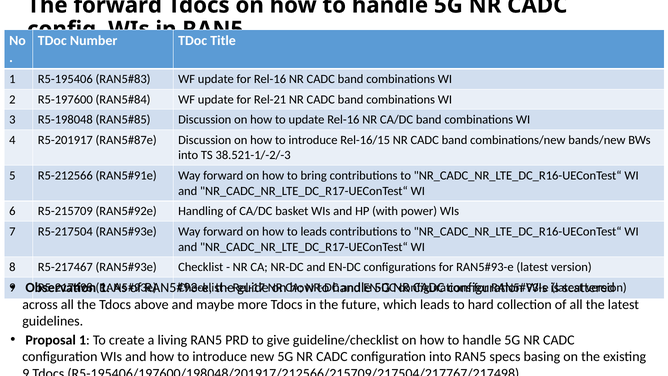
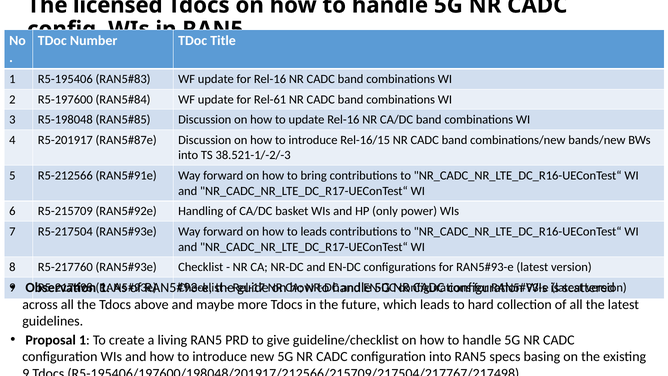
The forward: forward -> licensed (118, 5)
Rel-21: Rel-21 -> Rel-61 (270, 99)
with: with -> only (385, 211)
R5-217467: R5-217467 -> R5-217760 (65, 267)
